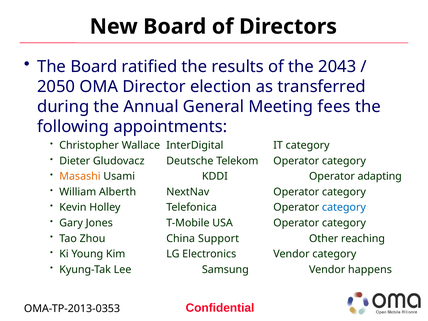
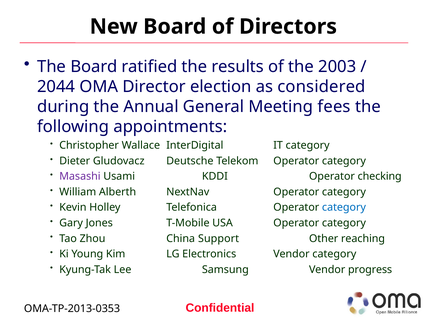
2043: 2043 -> 2003 (337, 67)
2050: 2050 -> 2044 (56, 87)
transferred: transferred -> considered (321, 87)
Masashi colour: orange -> purple (80, 176)
adapting: adapting -> checking (380, 176)
happens: happens -> progress (370, 270)
